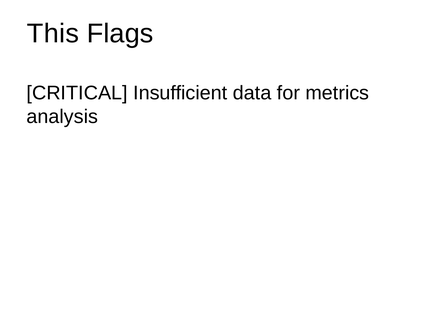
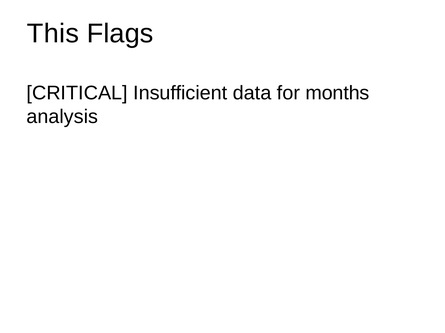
metrics: metrics -> months (337, 93)
